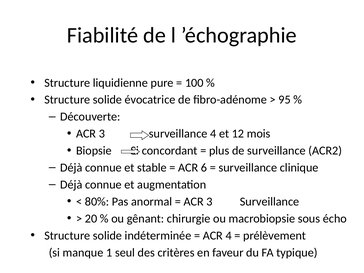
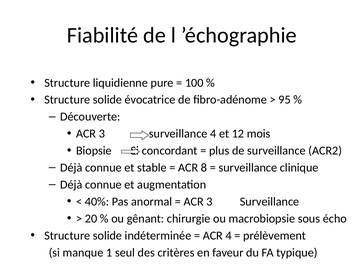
6: 6 -> 8 (204, 168)
80%: 80% -> 40% (97, 202)
